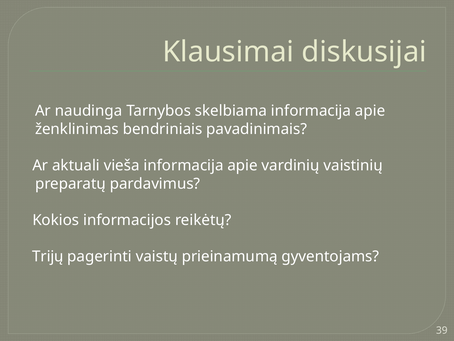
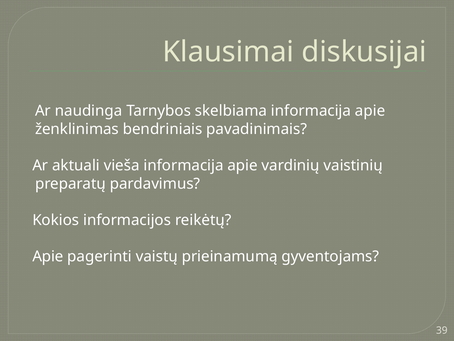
Trijų: Trijų -> Apie (48, 256)
